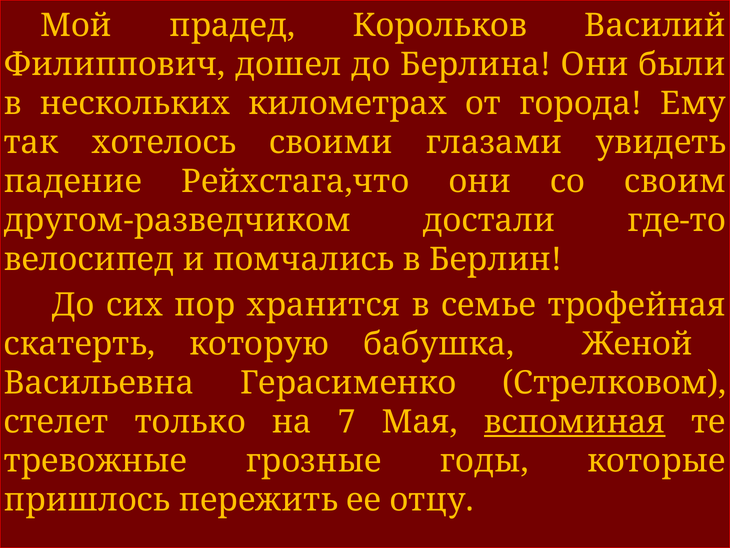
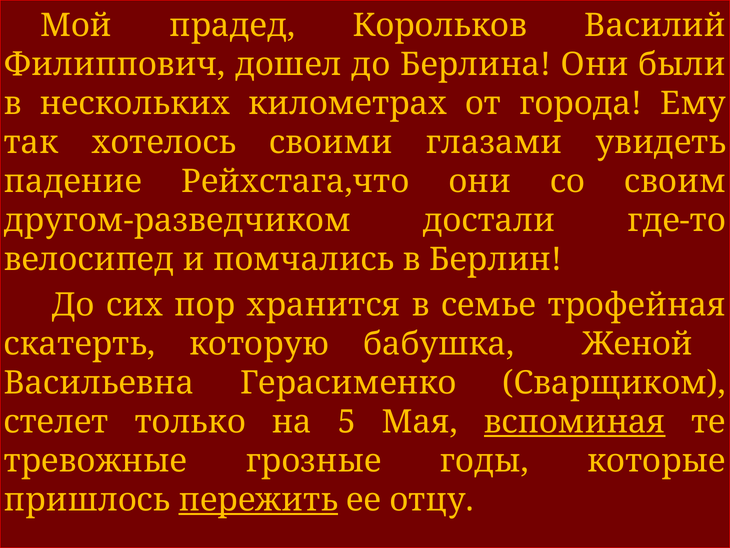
Стрелковом: Стрелковом -> Сварщиком (614, 383)
7: 7 -> 5 (347, 422)
пережить underline: none -> present (258, 500)
